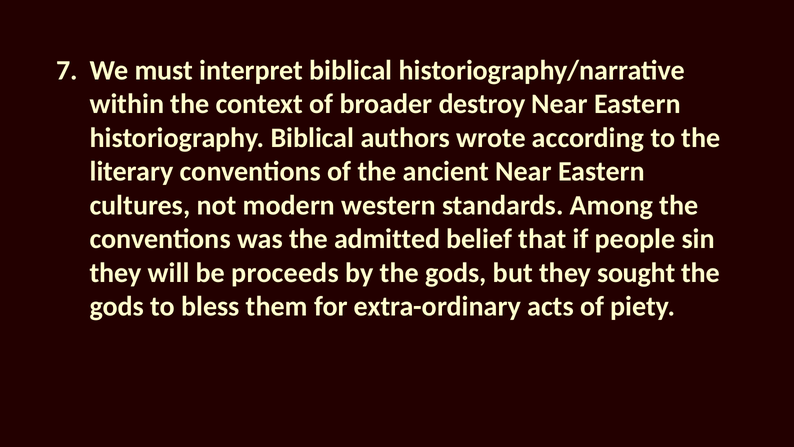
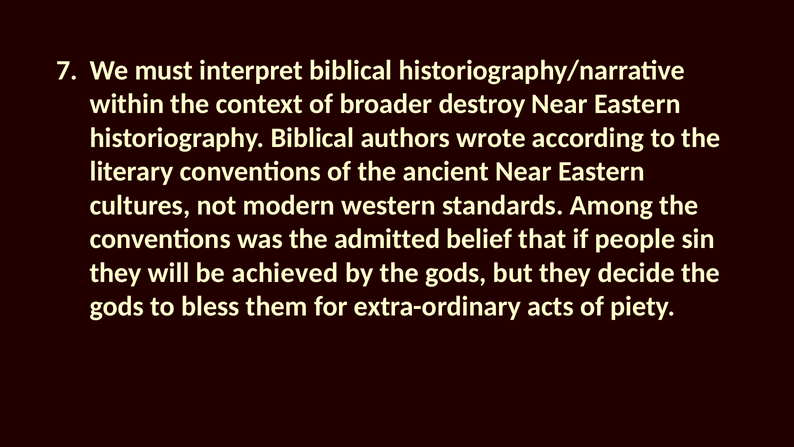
proceeds: proceeds -> achieved (285, 273)
sought: sought -> decide (636, 273)
